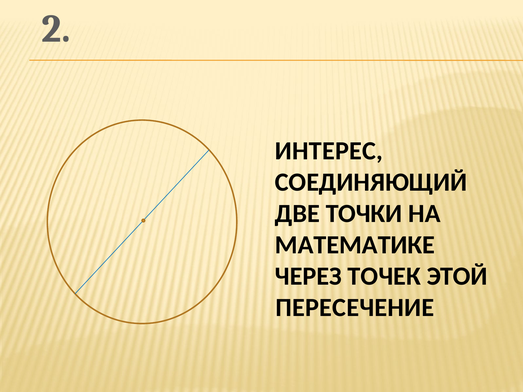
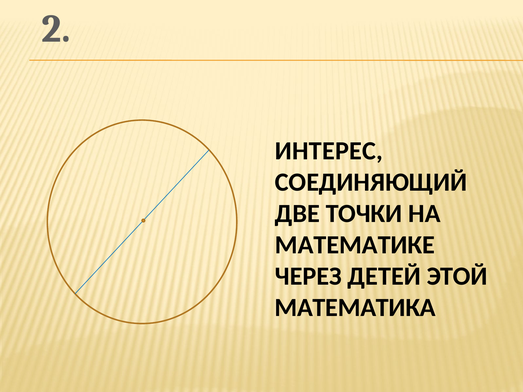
ТОЧЕК: ТОЧЕК -> ДЕТЕЙ (384, 276)
ПЕРЕСЕЧЕНИЕ: ПЕРЕСЕЧЕНИЕ -> МАТЕМАТИКА (355, 308)
